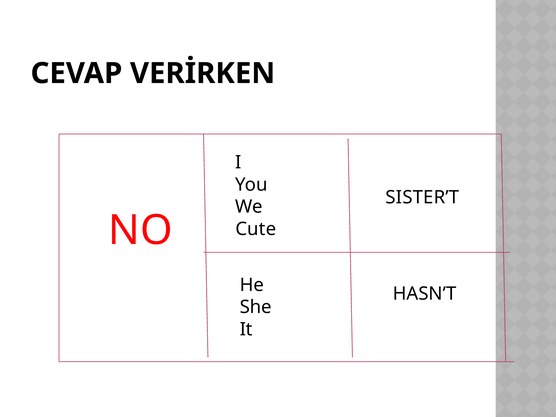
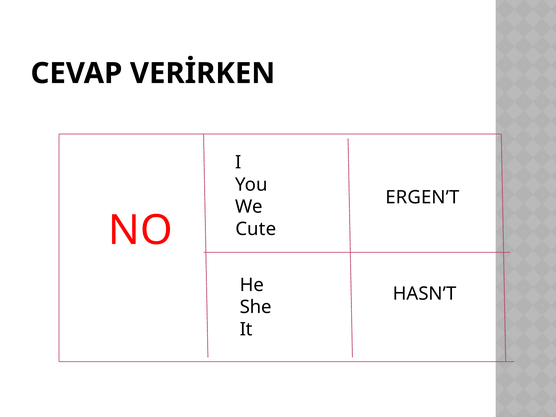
SISTER’T: SISTER’T -> ERGEN’T (422, 197)
